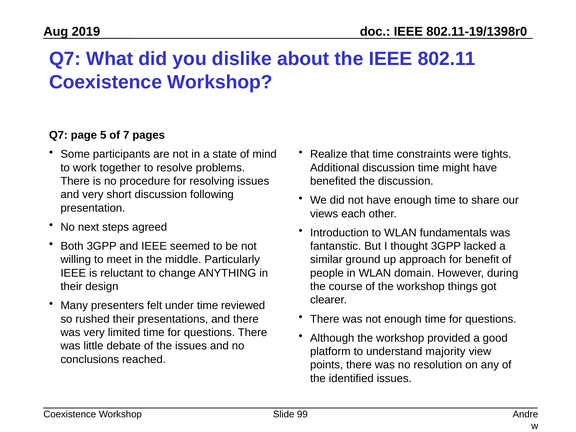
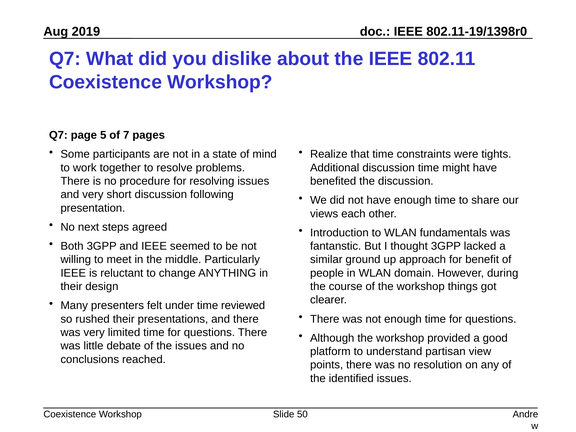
majority: majority -> partisan (446, 351)
99: 99 -> 50 (302, 414)
